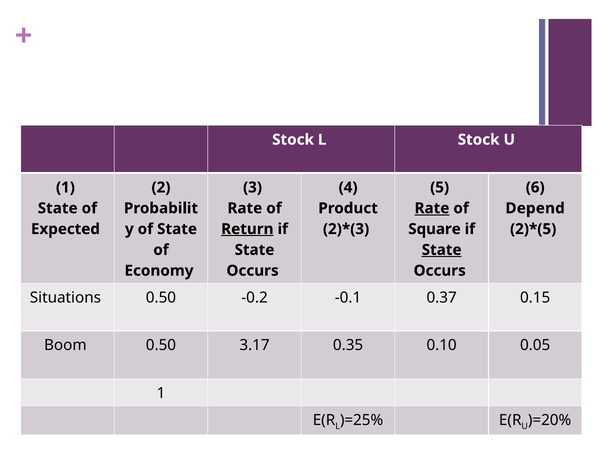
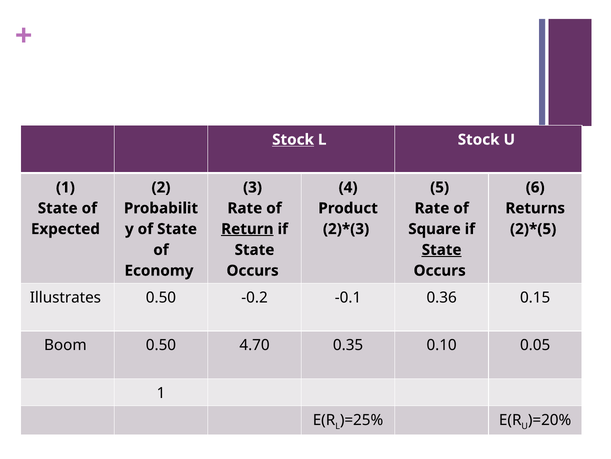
Stock underline: none -> present (293, 139)
Rate underline: present -> none (432, 208)
Depend: Depend -> Returns (535, 208)
Situations: Situations -> Illustrates (65, 297)
0.37: 0.37 -> 0.36 (442, 297)
3.17: 3.17 -> 4.70 (255, 345)
